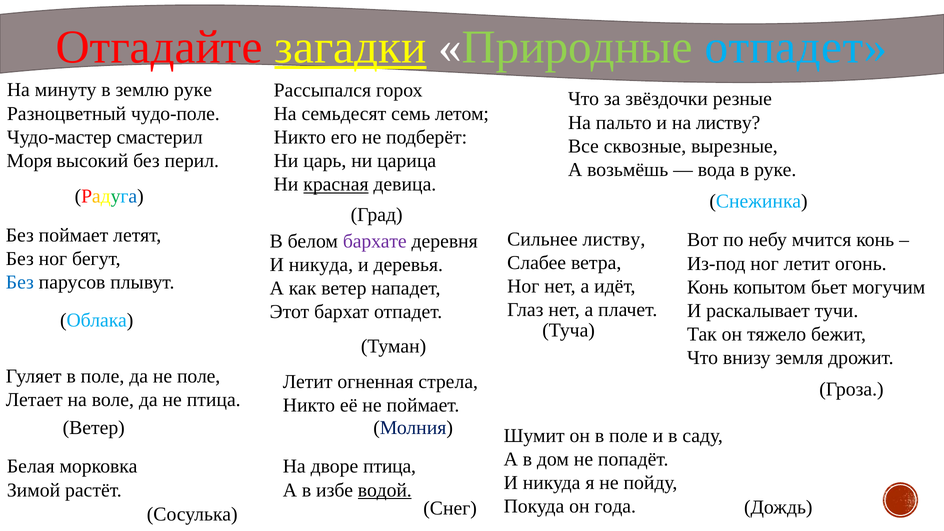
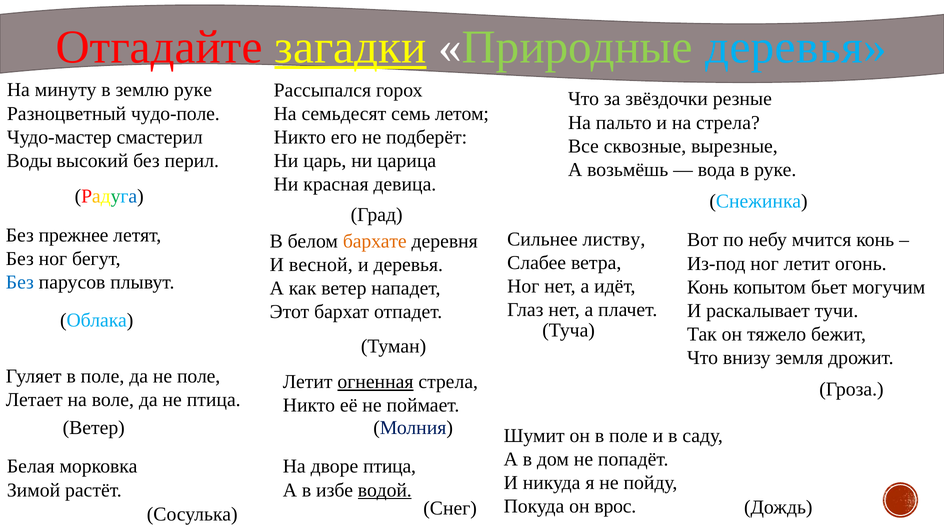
Природные отпадет: отпадет -> деревья (796, 47)
на листву: листву -> стрела (728, 123)
Моря: Моря -> Воды (29, 161)
красная underline: present -> none (336, 184)
Без поймает: поймает -> прежнее (74, 235)
бархате colour: purple -> orange (375, 241)
никуда: никуда -> весной (321, 265)
огненная underline: none -> present (375, 382)
года: года -> врос (615, 506)
